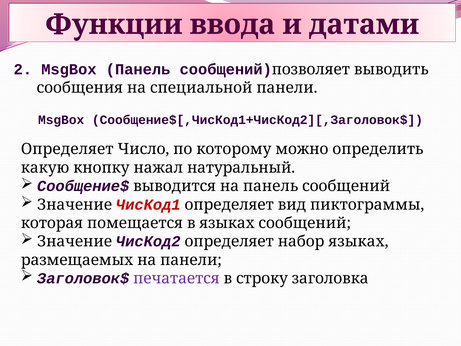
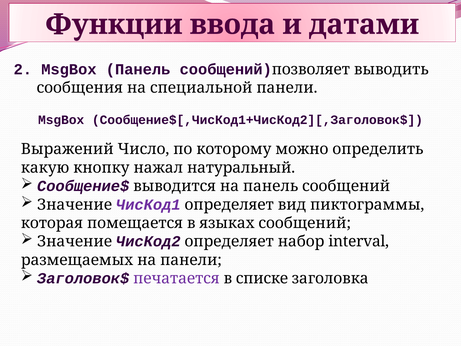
Определяет: Определяет -> Выражений (67, 149)
ЧисКод1 colour: red -> purple (148, 204)
набор языках: языках -> interval (359, 241)
строку: строку -> списке (262, 278)
